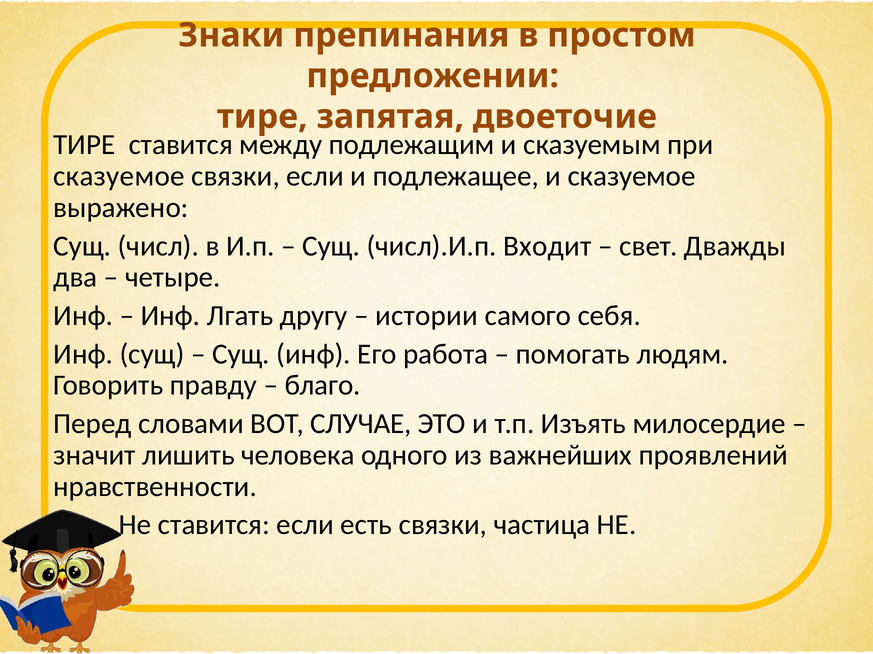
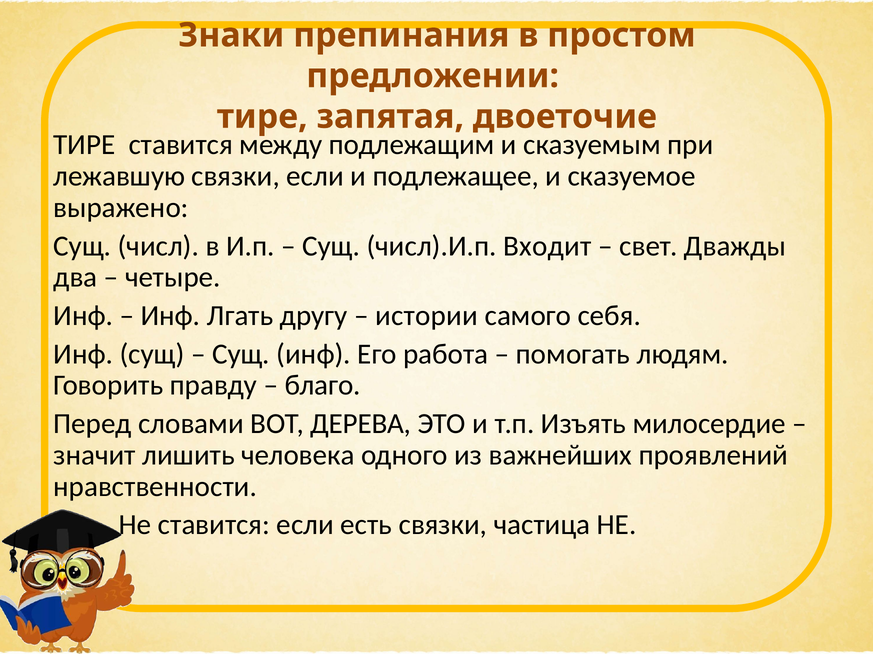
сказуемое: сказуемое -> лежавшую (119, 176)
СЛУЧАЕ: СЛУЧАЕ -> ДЕРЕВА (361, 424)
